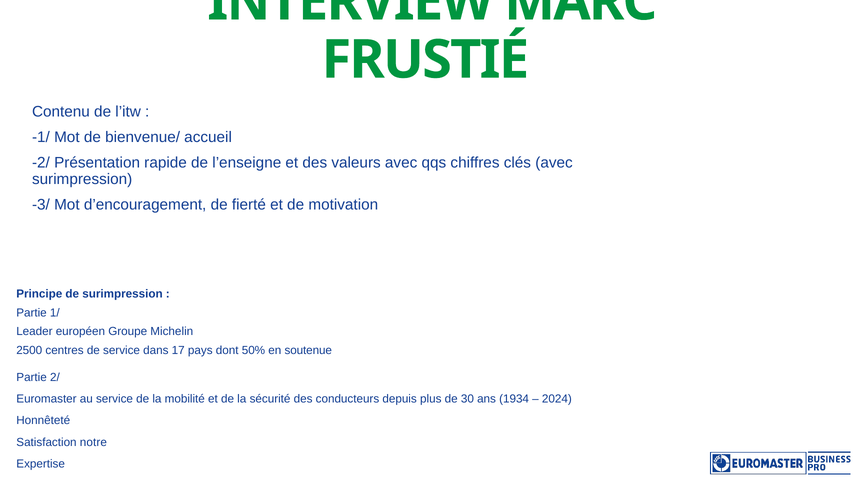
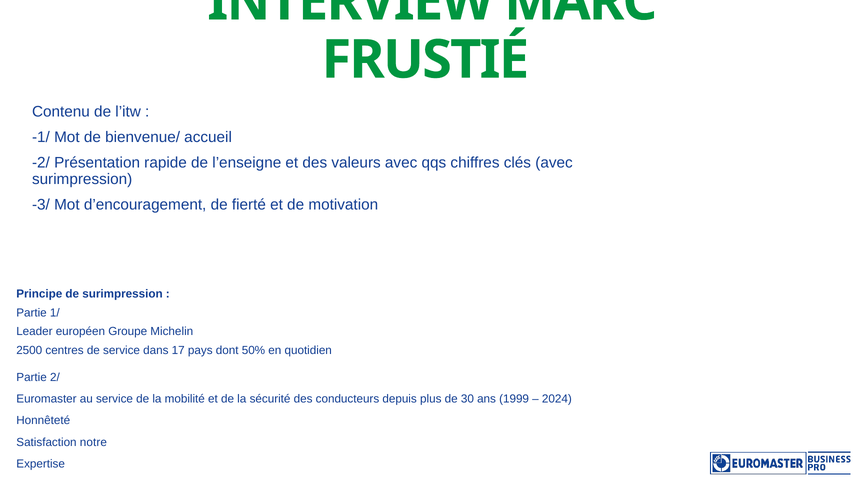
soutenue: soutenue -> quotidien (308, 351)
1934: 1934 -> 1999 (514, 399)
